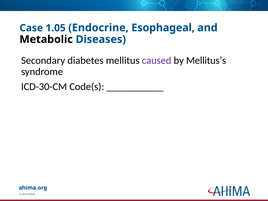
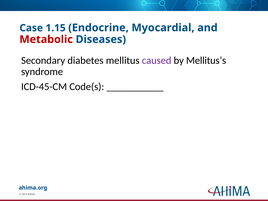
1.05: 1.05 -> 1.15 (56, 28)
Esophageal: Esophageal -> Myocardial (163, 28)
Metabolic colour: black -> red (46, 39)
ICD-30-CM: ICD-30-CM -> ICD-45-CM (44, 87)
